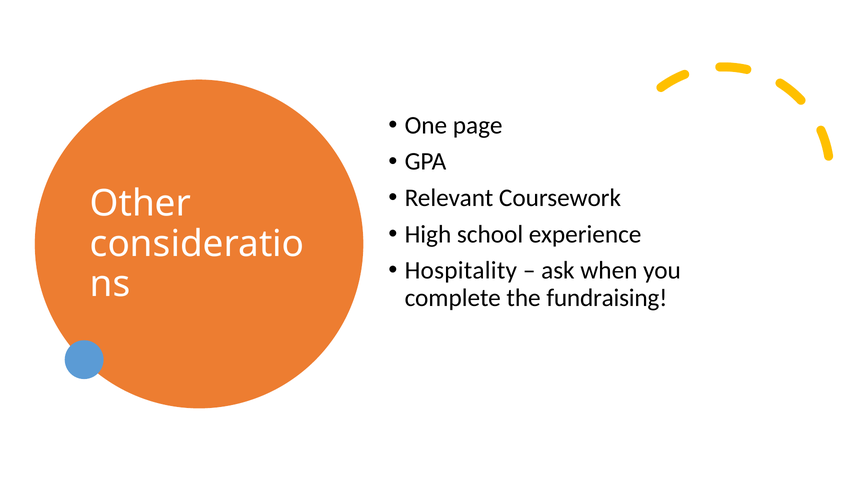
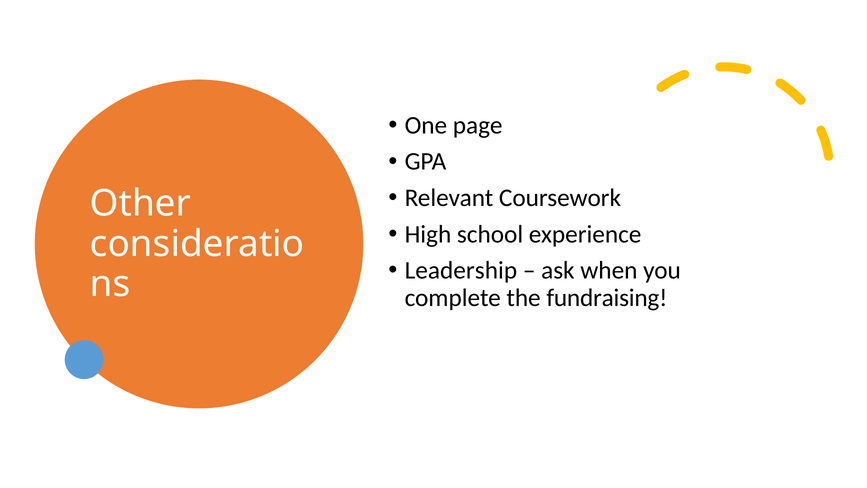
Hospitality: Hospitality -> Leadership (461, 270)
